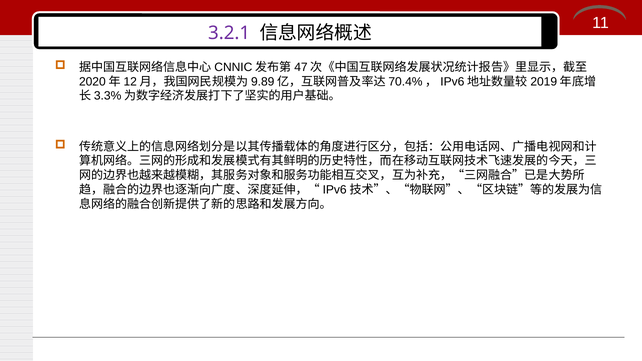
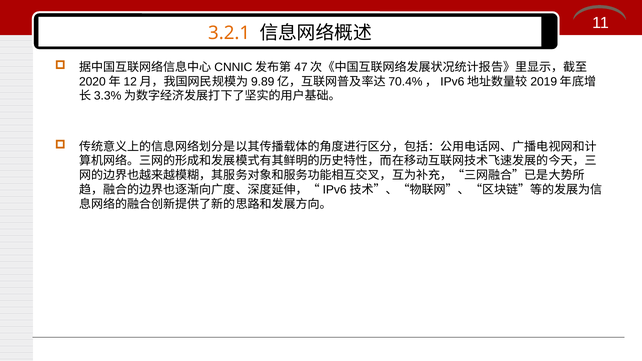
3.2.1 colour: purple -> orange (229, 33)
